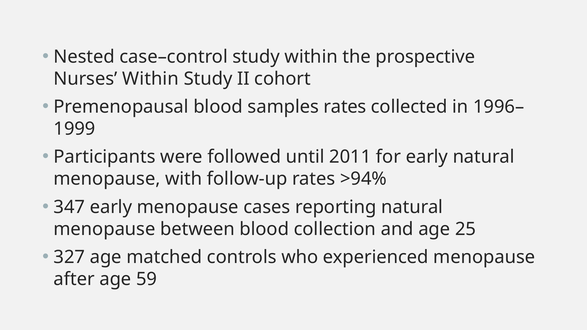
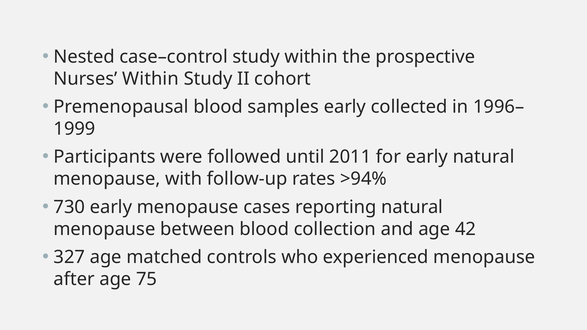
samples rates: rates -> early (345, 107)
347: 347 -> 730 (69, 207)
25: 25 -> 42 (466, 229)
59: 59 -> 75 (146, 279)
